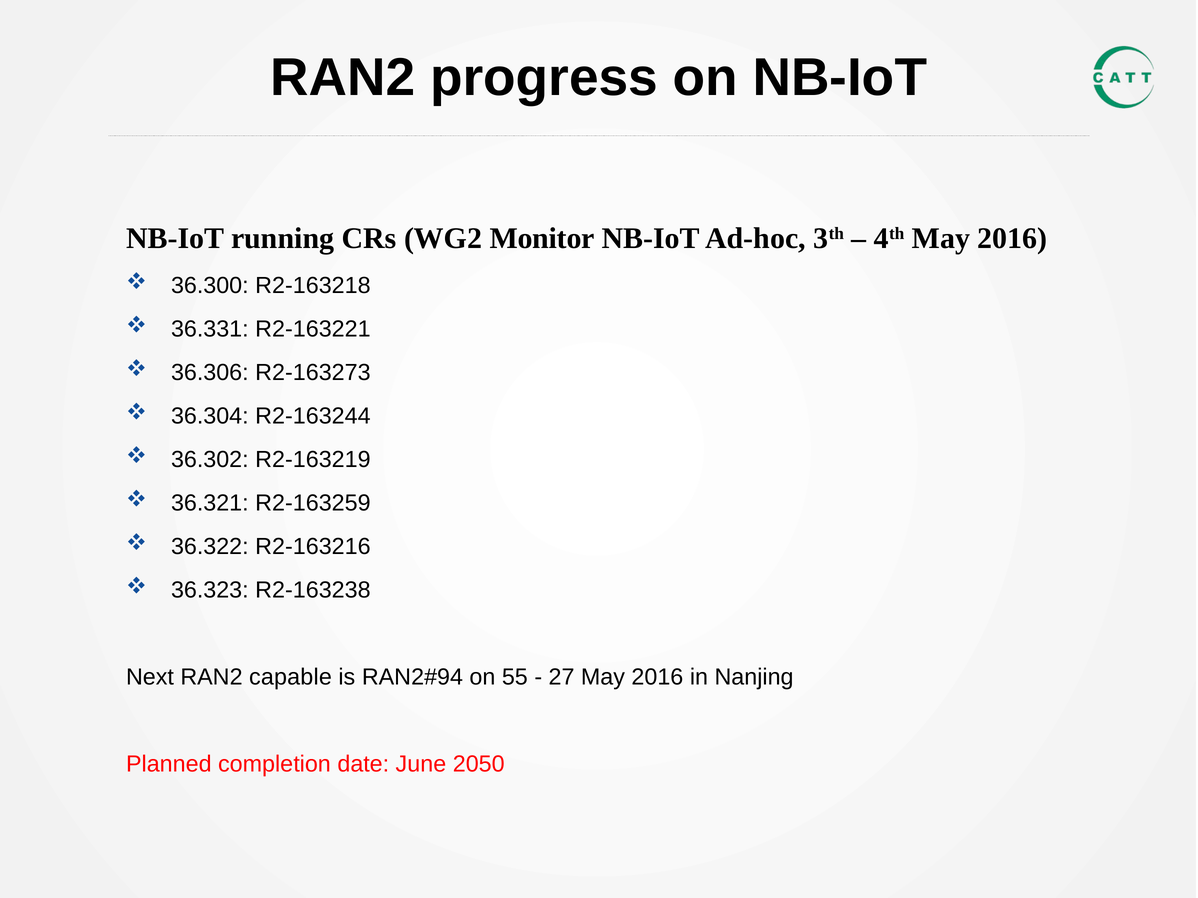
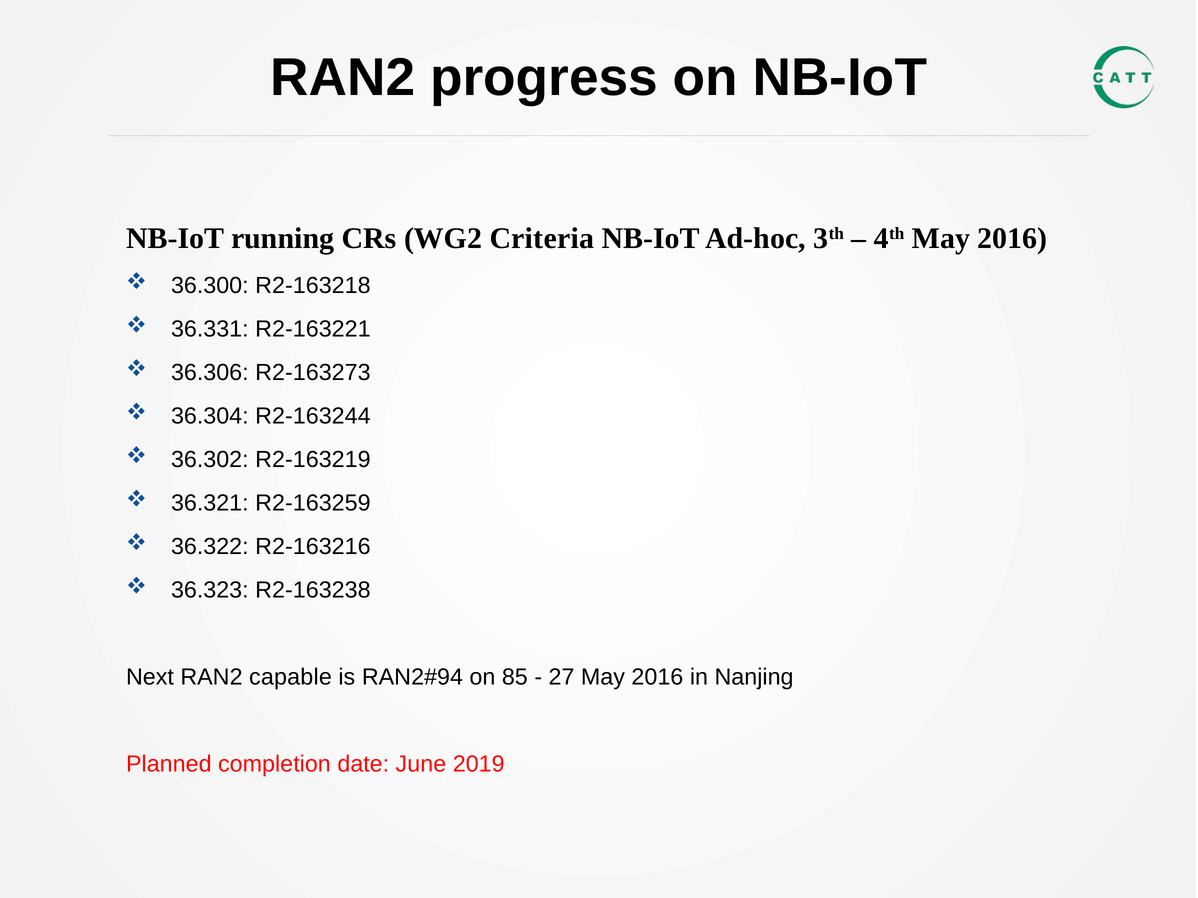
Monitor: Monitor -> Criteria (542, 238)
55: 55 -> 85 (515, 677)
2050: 2050 -> 2019 (479, 764)
